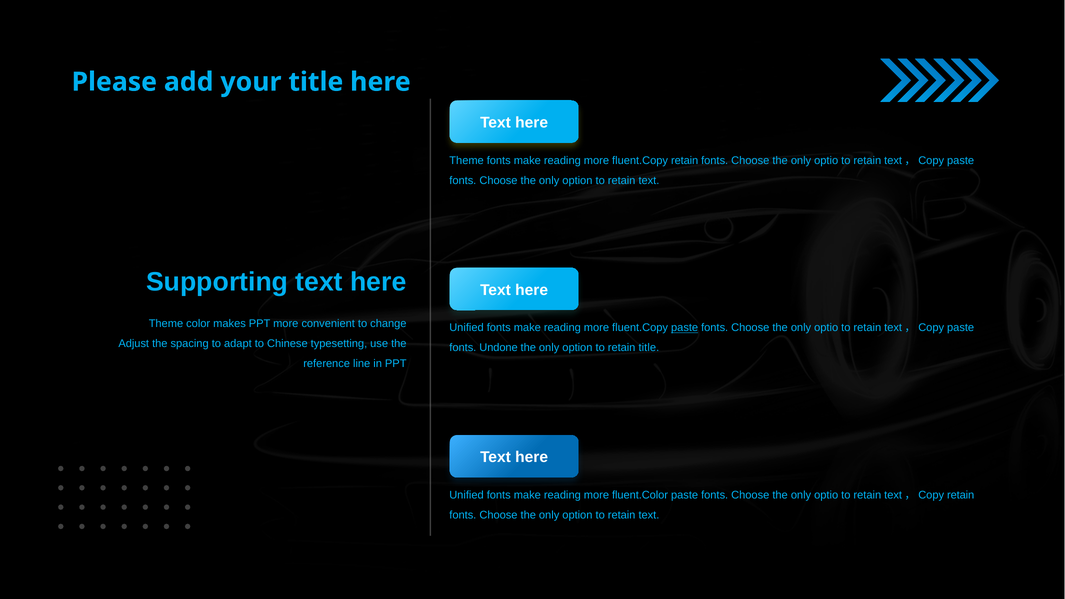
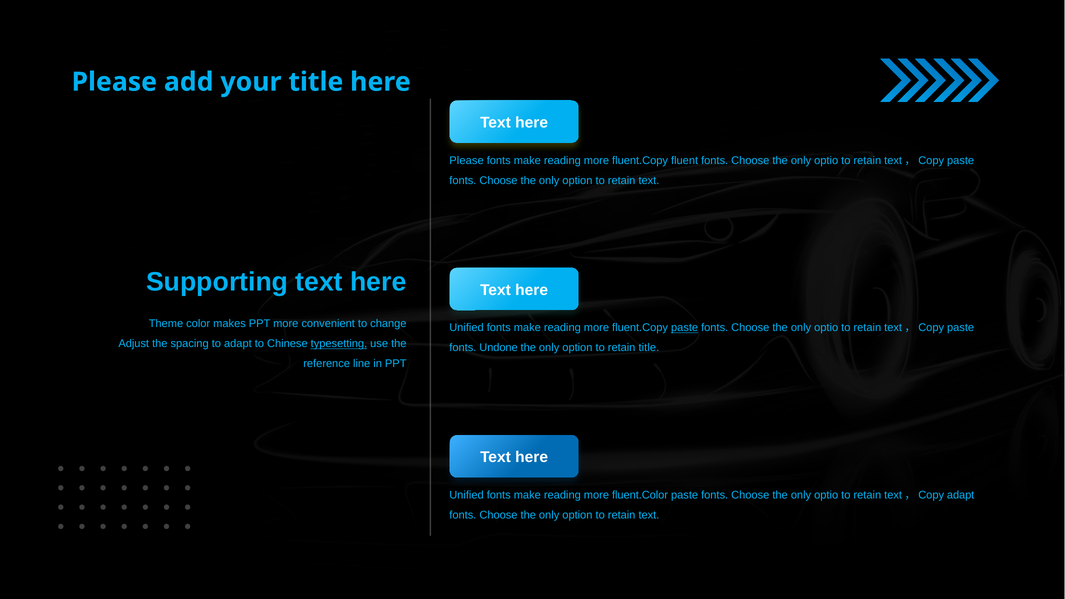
Theme: Theme -> Please (467, 160)
fluent.Copy retain: retain -> fluent (685, 160)
typesetting underline: none -> present (339, 344)
text，Copy retain: retain -> adapt (961, 495)
